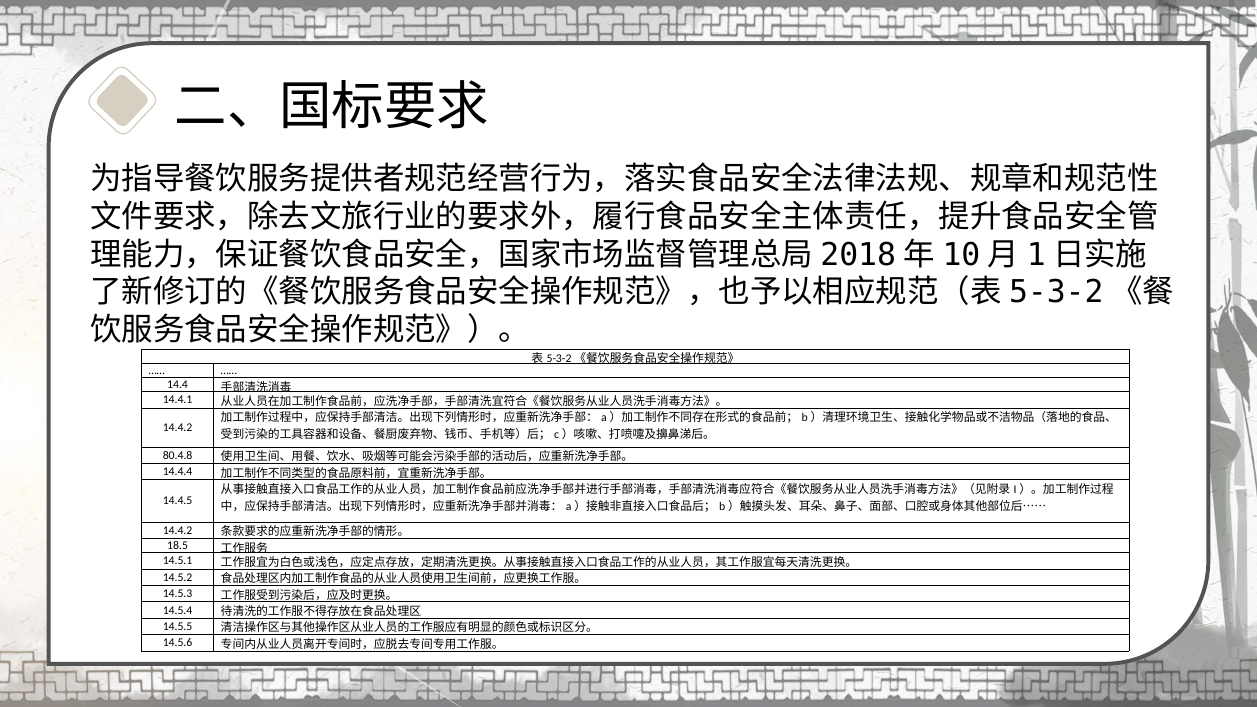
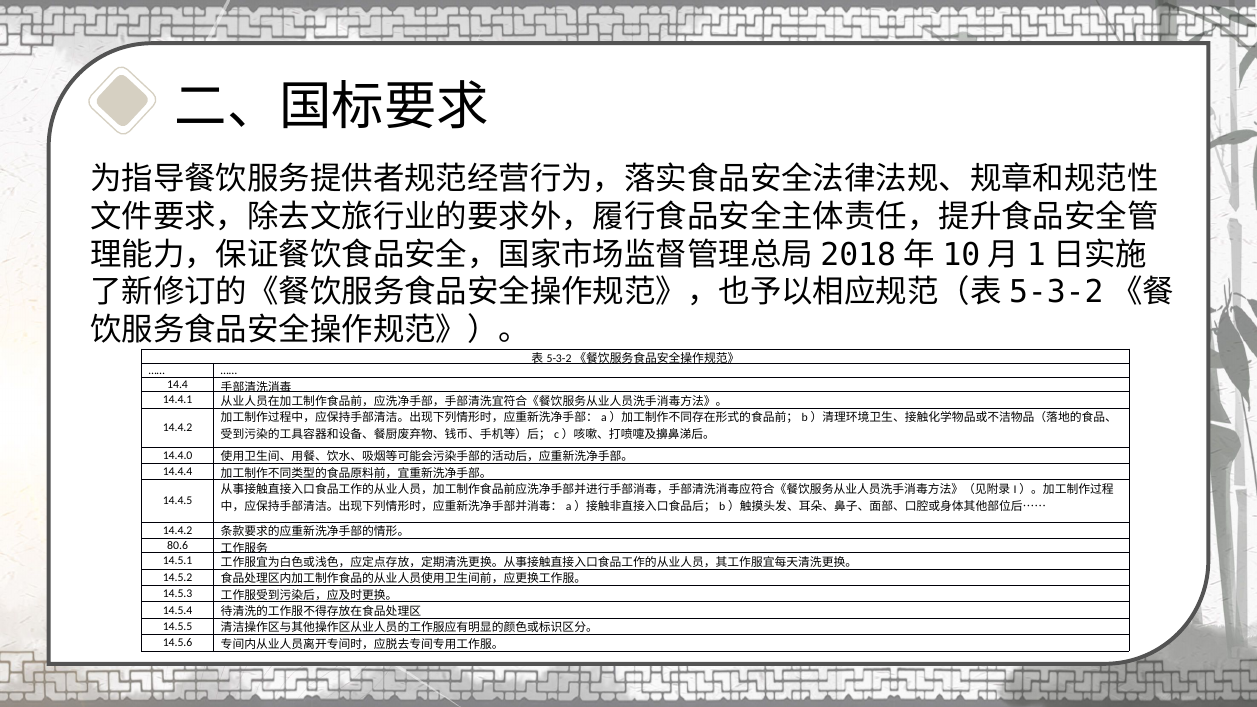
80.4.8: 80.4.8 -> 14.4.0 (178, 455)
18.5: 18.5 -> 80.6 (178, 546)
